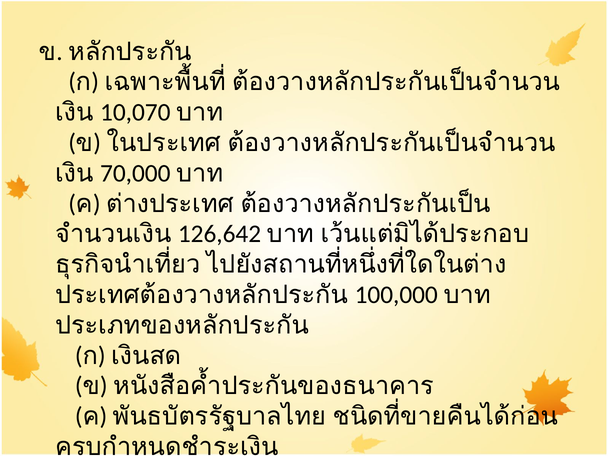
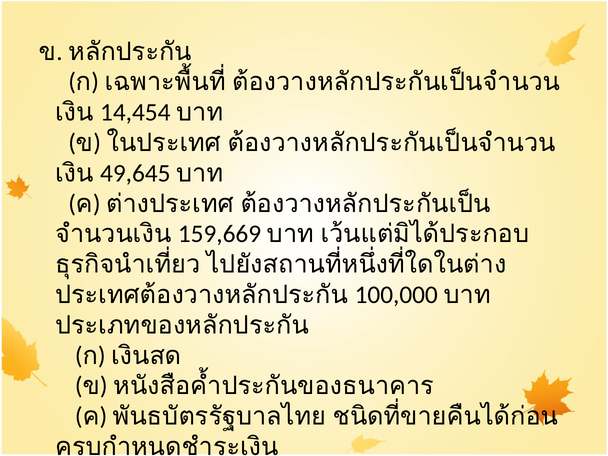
10,070: 10,070 -> 14,454 (135, 113)
70,000: 70,000 -> 49,645 (135, 173)
126,642: 126,642 -> 159,669 (219, 234)
